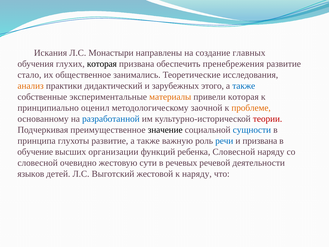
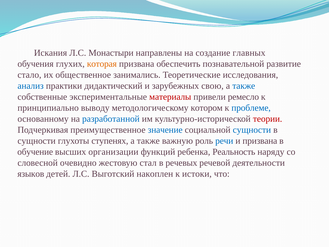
которая colour: black -> orange (102, 64)
пренебрежения: пренебрежения -> познавательной (233, 64)
анализ colour: orange -> blue (31, 86)
этого: этого -> свою (212, 86)
материалы colour: orange -> red (170, 97)
привели которая: которая -> ремесло (243, 97)
оценил: оценил -> выводу (95, 108)
заочной: заочной -> котором (207, 108)
проблеме colour: orange -> blue (251, 108)
значение colour: black -> blue (165, 130)
принципа: принципа -> сущности (37, 141)
глухоты развитие: развитие -> ступенях (110, 141)
ребенка Словесной: Словесной -> Реальность (234, 152)
сути: сути -> стал (148, 163)
жестовой: жестовой -> накоплен (155, 174)
к наряду: наряду -> истоки (197, 174)
